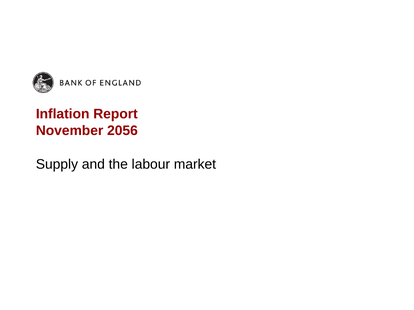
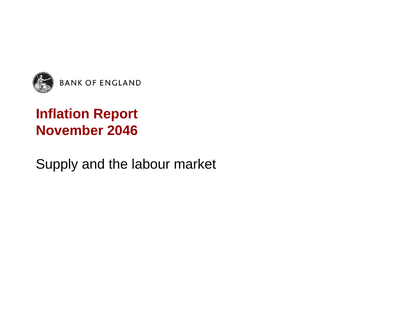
2056: 2056 -> 2046 (122, 131)
